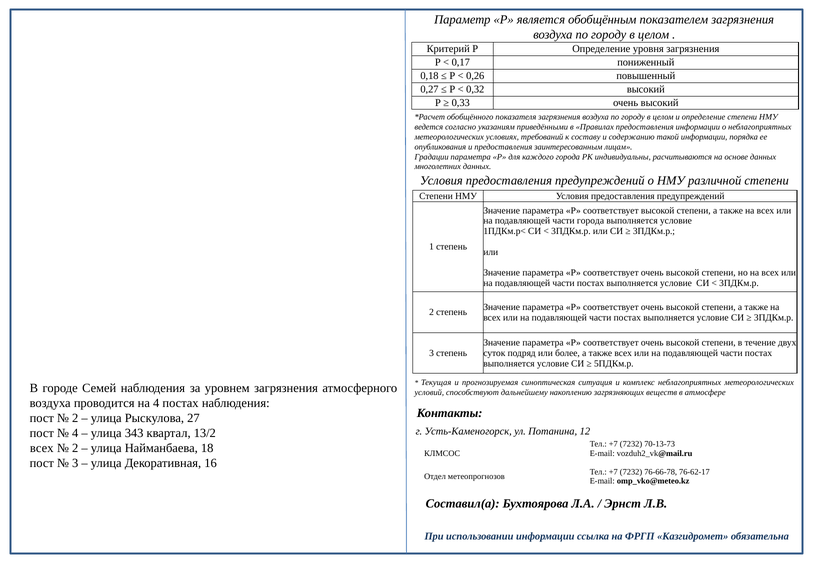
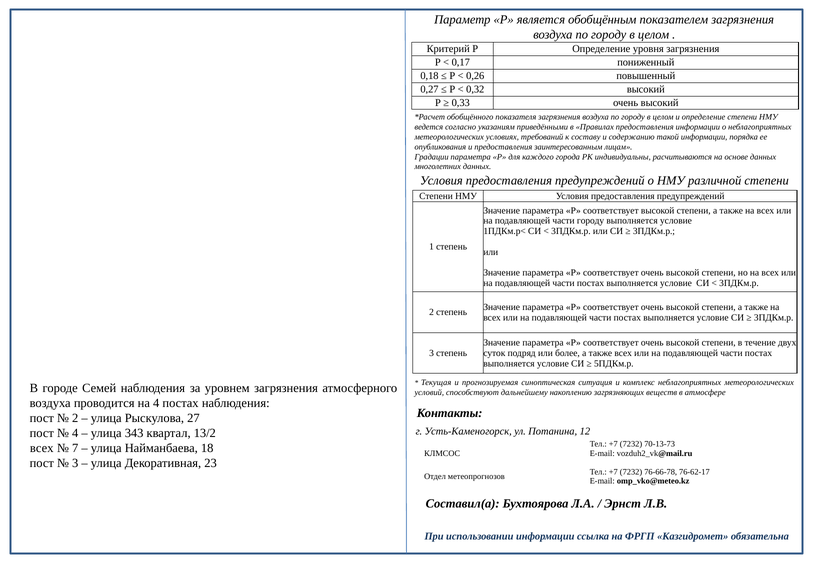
части города: города -> городу (591, 221)
2: 2 -> 7 (75, 448)
16: 16 -> 23 (211, 463)
